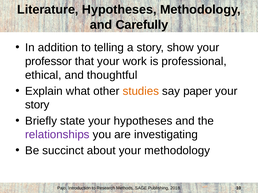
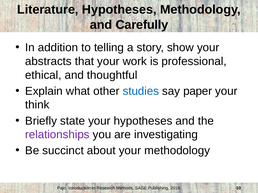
professor: professor -> abstracts (48, 61)
studies colour: orange -> blue (141, 91)
story: story -> think (37, 105)
